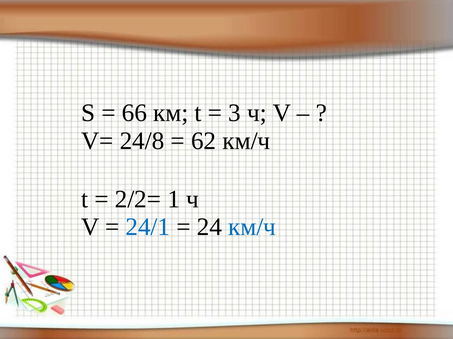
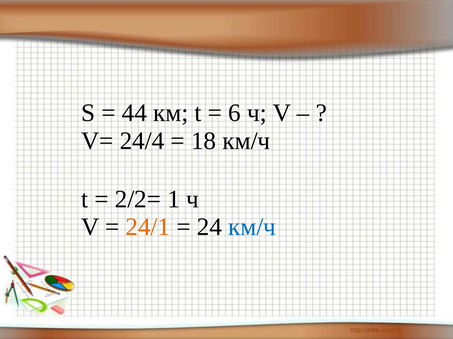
66: 66 -> 44 (134, 113)
3: 3 -> 6 (235, 113)
24/8: 24/8 -> 24/4 (142, 141)
62: 62 -> 18 (204, 141)
24/1 colour: blue -> orange (148, 227)
